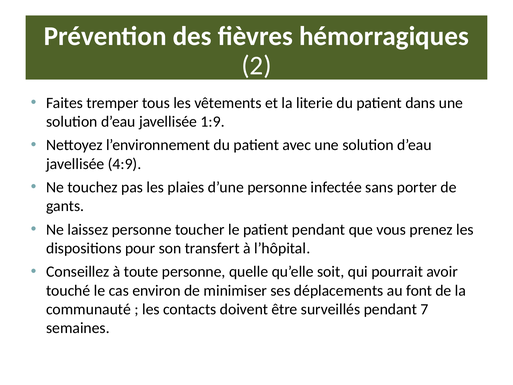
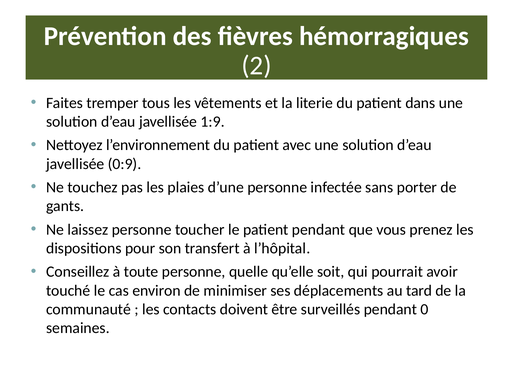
4:9: 4:9 -> 0:9 (125, 164)
font: font -> tard (419, 290)
7: 7 -> 0 (424, 309)
